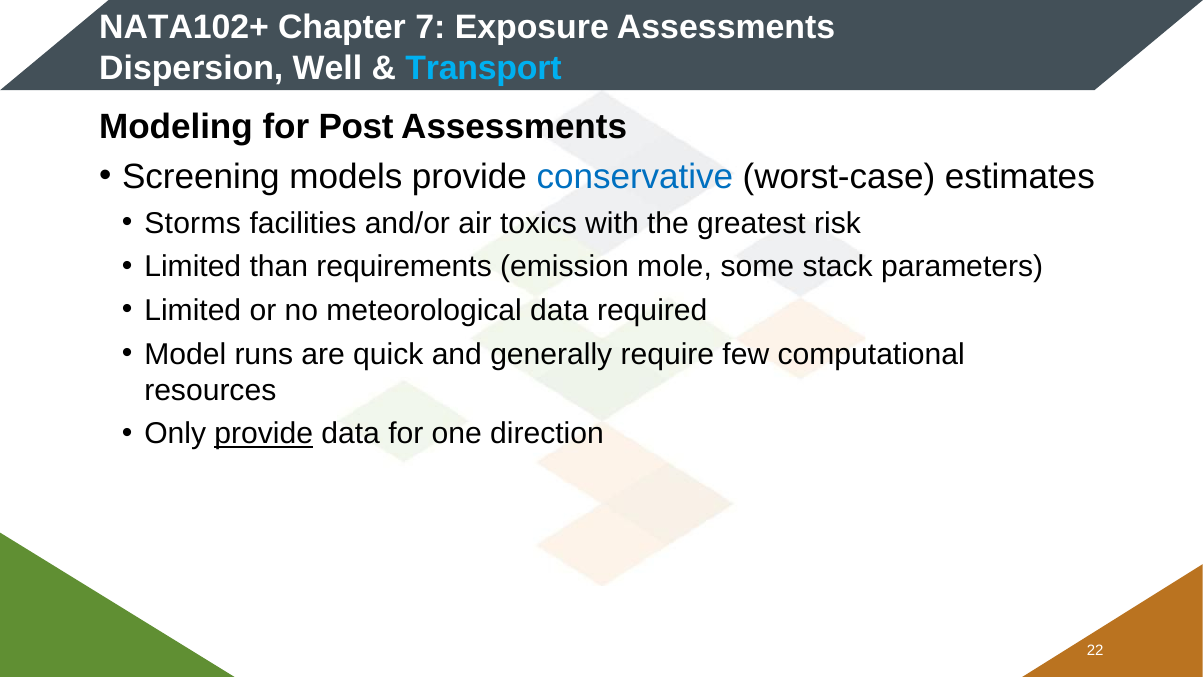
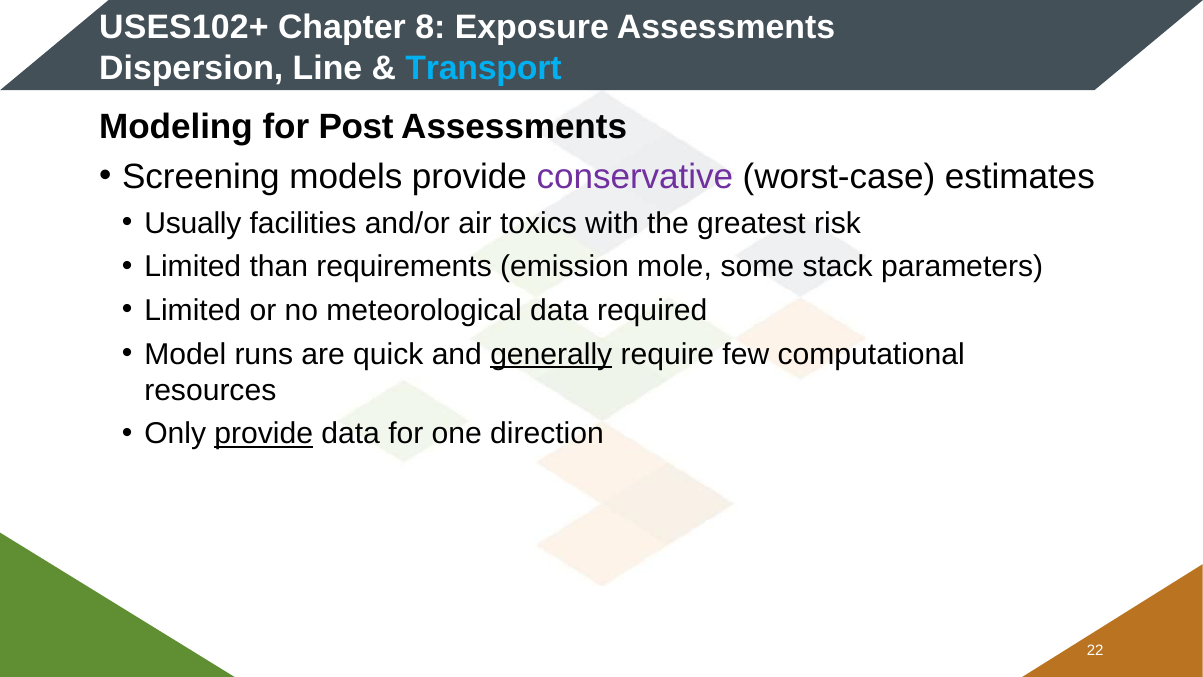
NATA102+: NATA102+ -> USES102+ (184, 27)
7: 7 -> 8 (430, 27)
Well: Well -> Line (327, 68)
conservative colour: blue -> purple (635, 177)
Storms: Storms -> Usually (193, 223)
generally underline: none -> present (551, 354)
